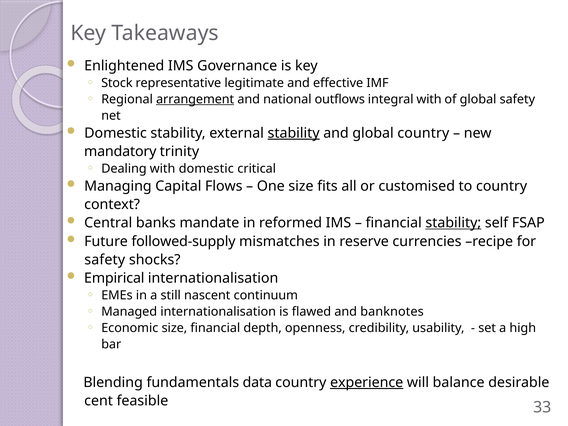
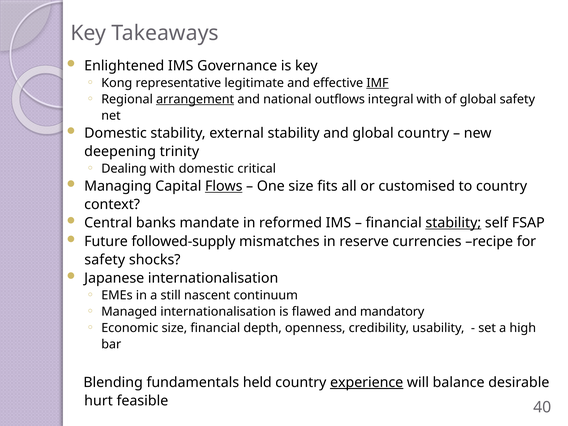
Stock: Stock -> Kong (117, 83)
IMF underline: none -> present (378, 83)
stability underline: present -> none (294, 133)
mandatory: mandatory -> deepening (120, 151)
Flows underline: none -> present (224, 186)
Empirical: Empirical -> Japanese (114, 278)
banknotes: banknotes -> mandatory (392, 312)
data: data -> held (257, 382)
cent: cent -> hurt (99, 401)
33: 33 -> 40 (542, 407)
